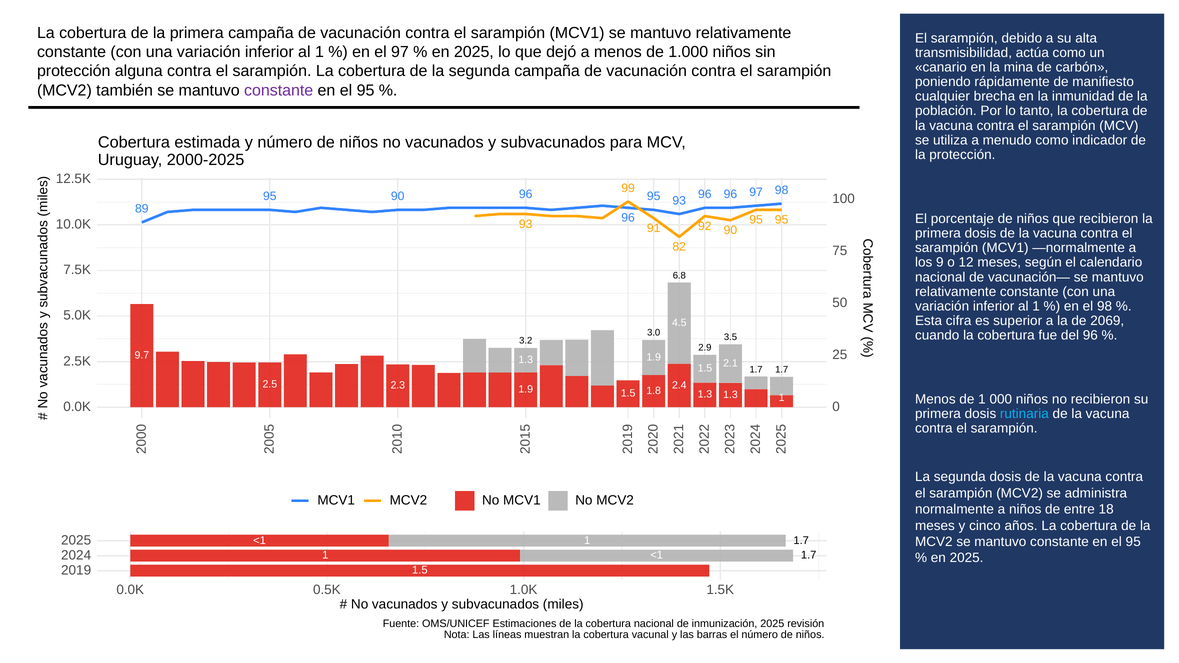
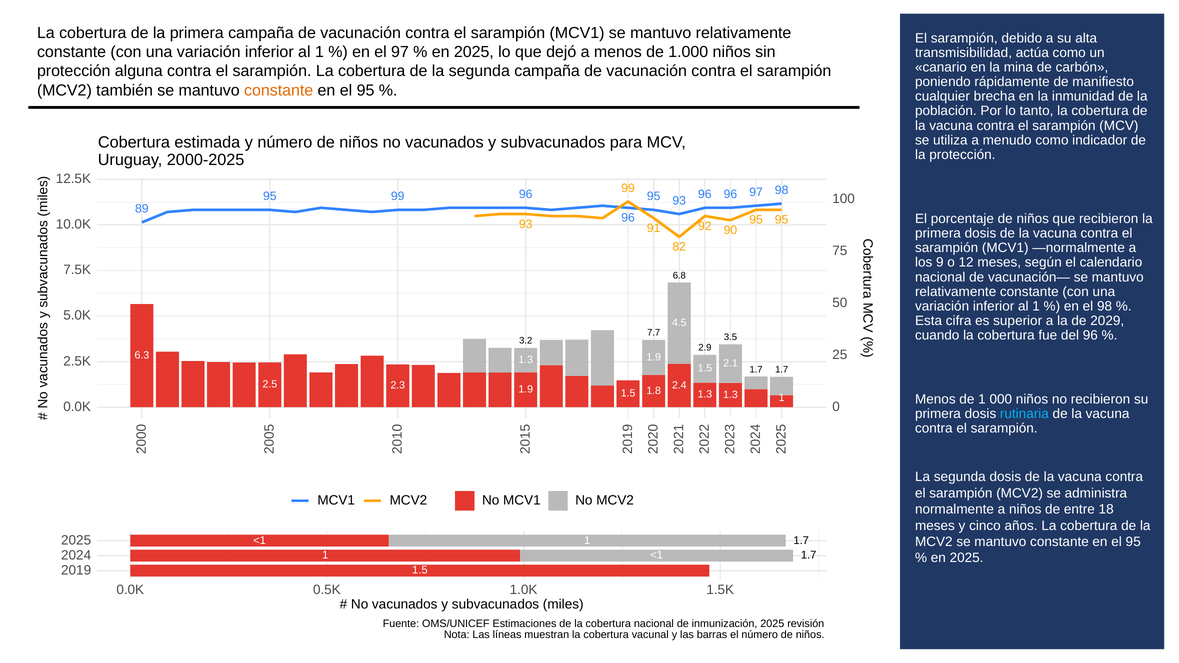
constante colour: purple -> orange (279, 90)
95 90: 90 -> 99 (398, 196)
2069: 2069 -> 2029 (1107, 321)
3.0: 3.0 -> 7.7 (654, 333)
9.7: 9.7 -> 6.3 (142, 355)
